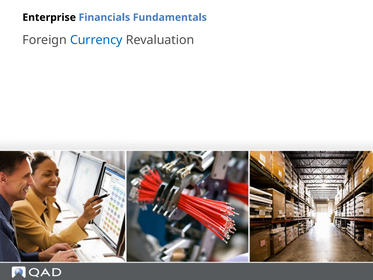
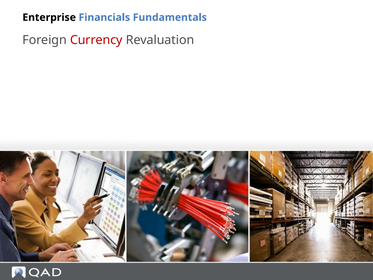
Currency colour: blue -> red (96, 40)
